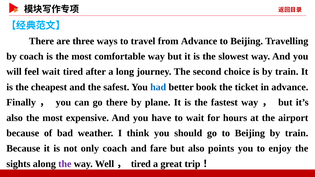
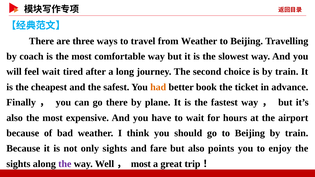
from Advance: Advance -> Weather (199, 41)
had colour: blue -> orange (158, 87)
only coach: coach -> sights (115, 149)
tired: tired -> most (141, 164)
